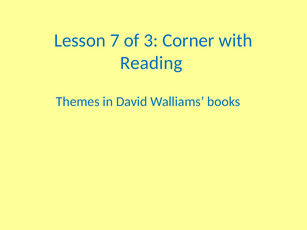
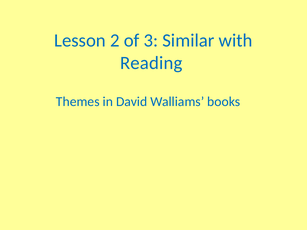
7: 7 -> 2 (115, 40)
Corner: Corner -> Similar (188, 40)
